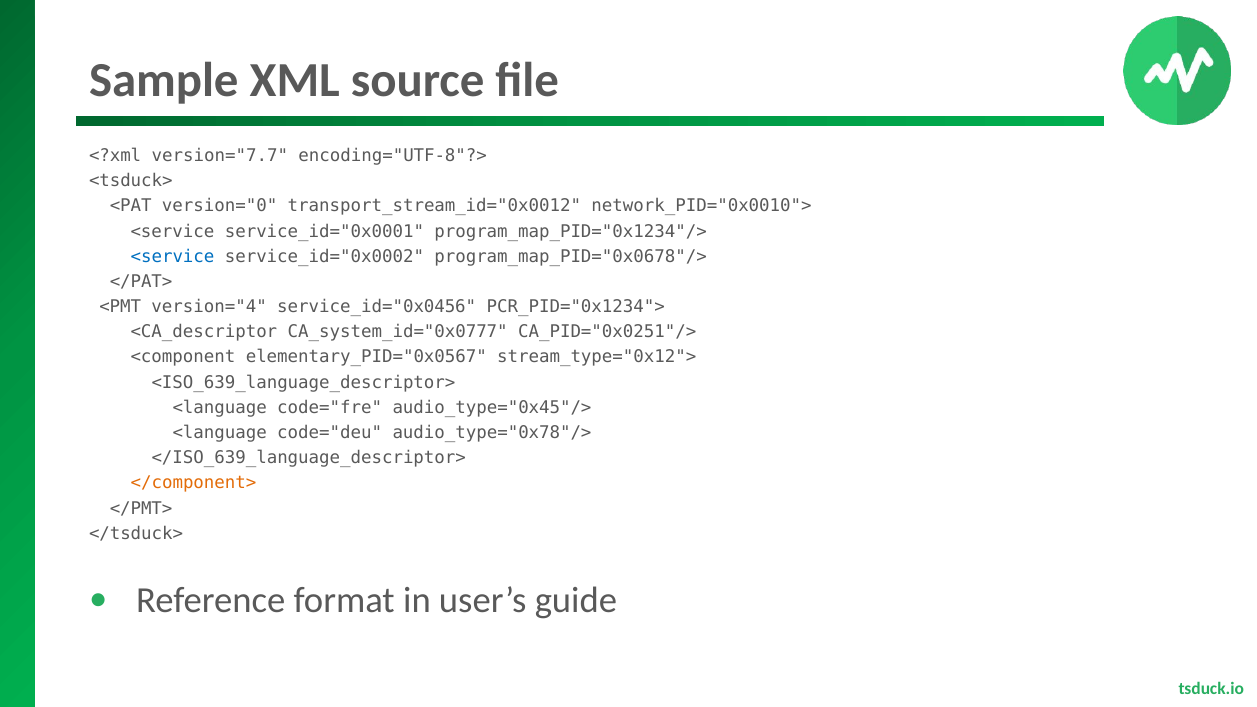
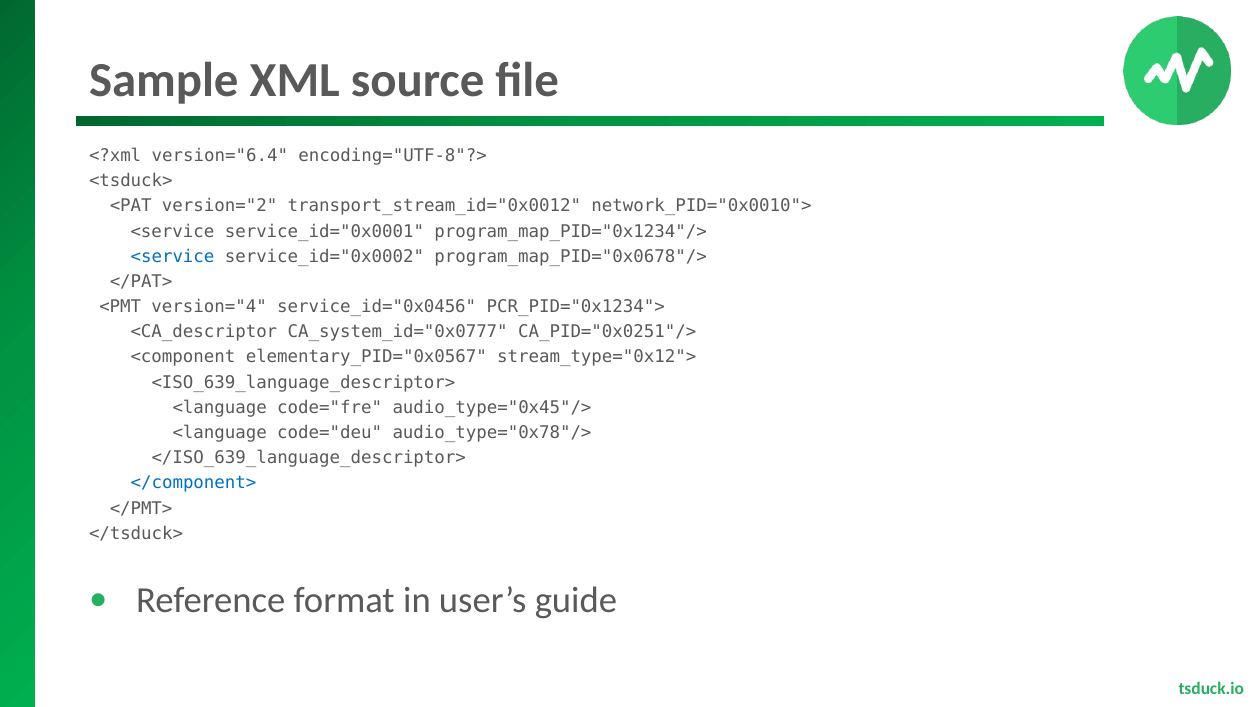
version="7.7: version="7.7 -> version="6.4 (220, 156)
version="0: version="0 -> version="2 (220, 206)
</component> colour: orange -> blue (194, 483)
